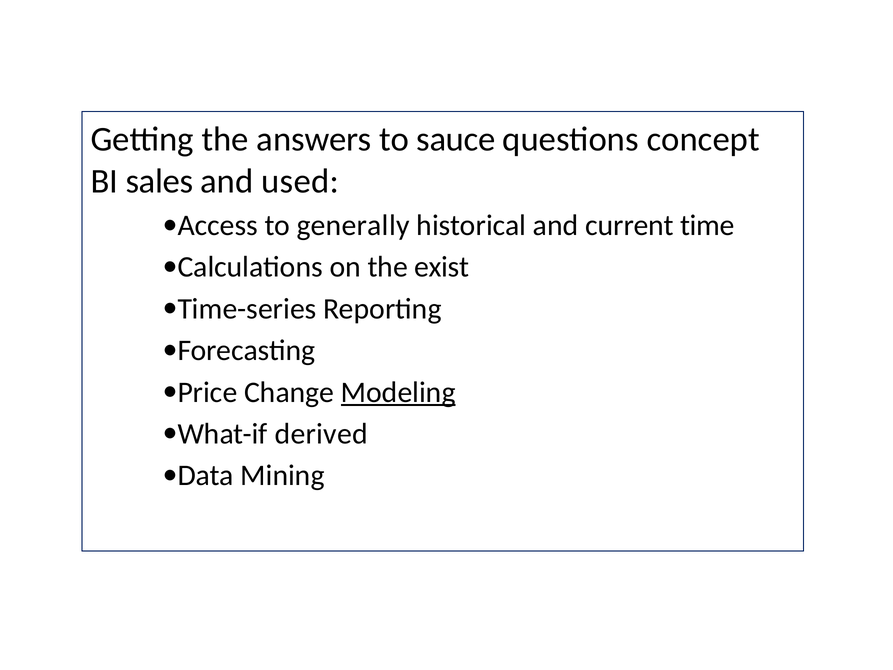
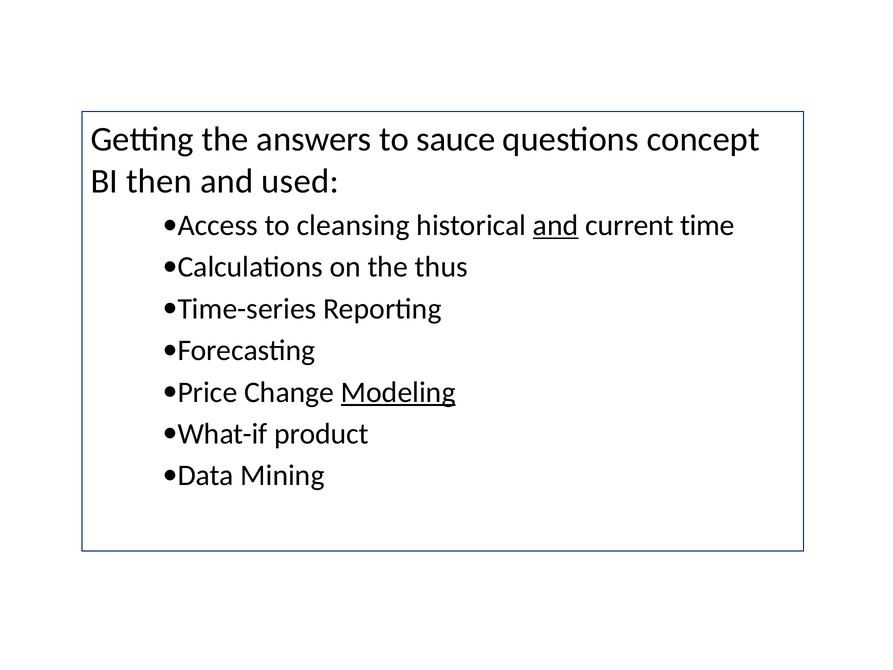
sales: sales -> then (159, 181)
generally: generally -> cleansing (353, 225)
and underline: none -> present (556, 225)
exist: exist -> thus (441, 267)
derived: derived -> product (322, 434)
